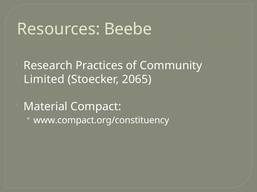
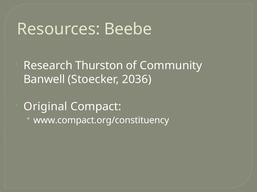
Practices: Practices -> Thurston (99, 66)
Limited: Limited -> Banwell (44, 80)
2065: 2065 -> 2036 (137, 80)
Material: Material -> Original (45, 107)
